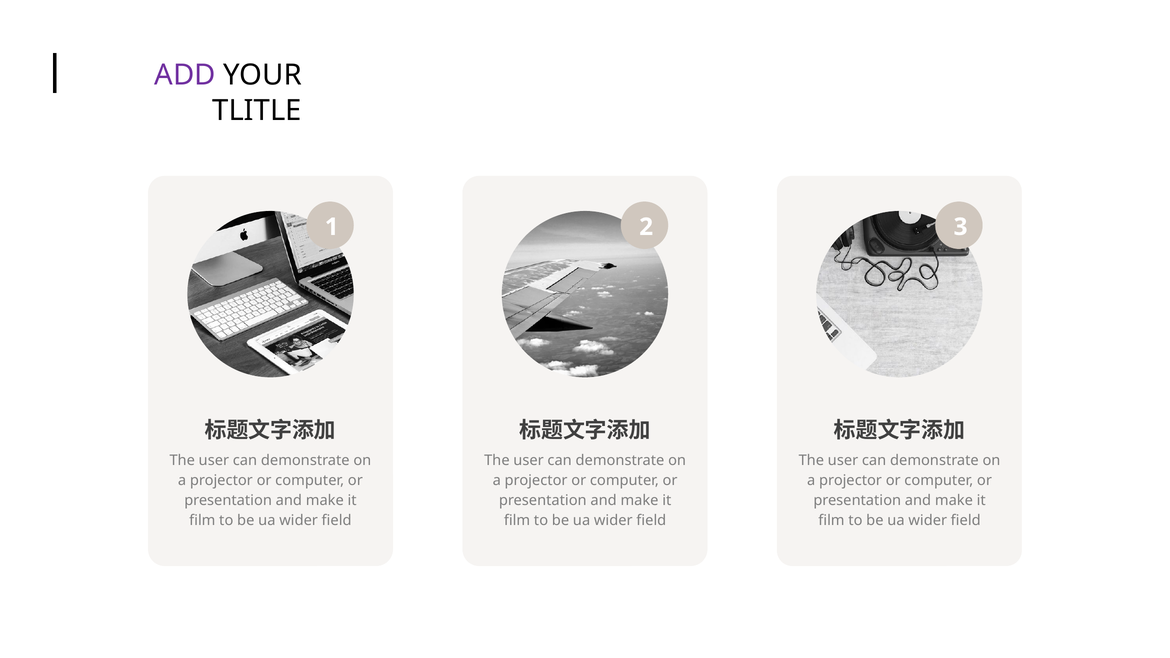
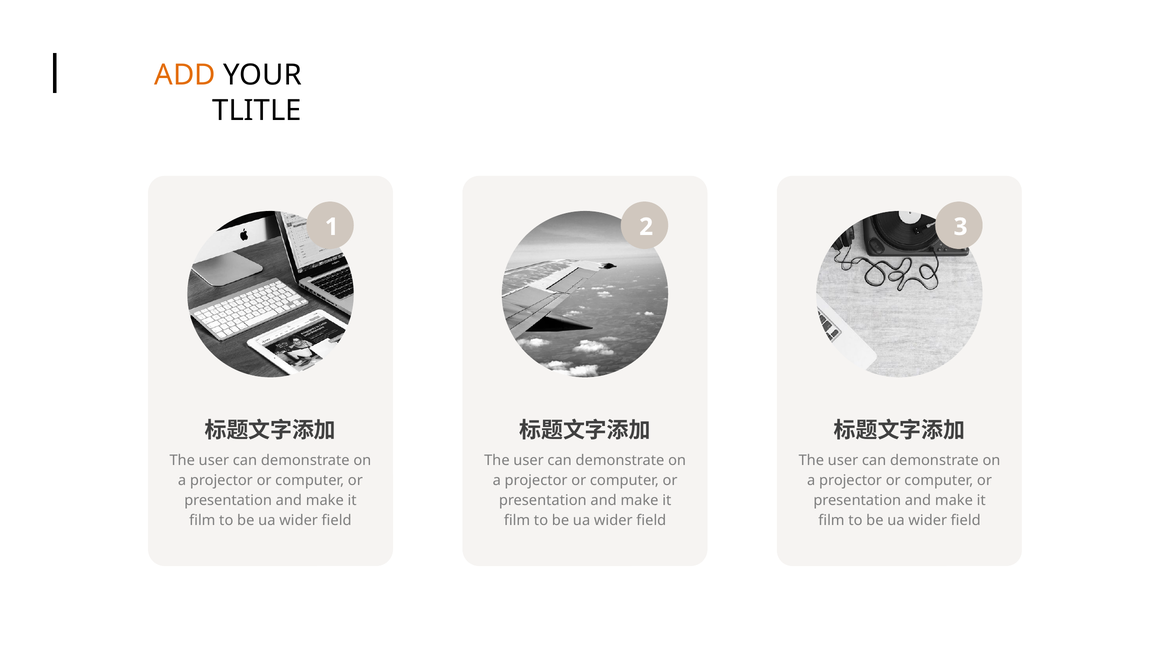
ADD colour: purple -> orange (185, 75)
